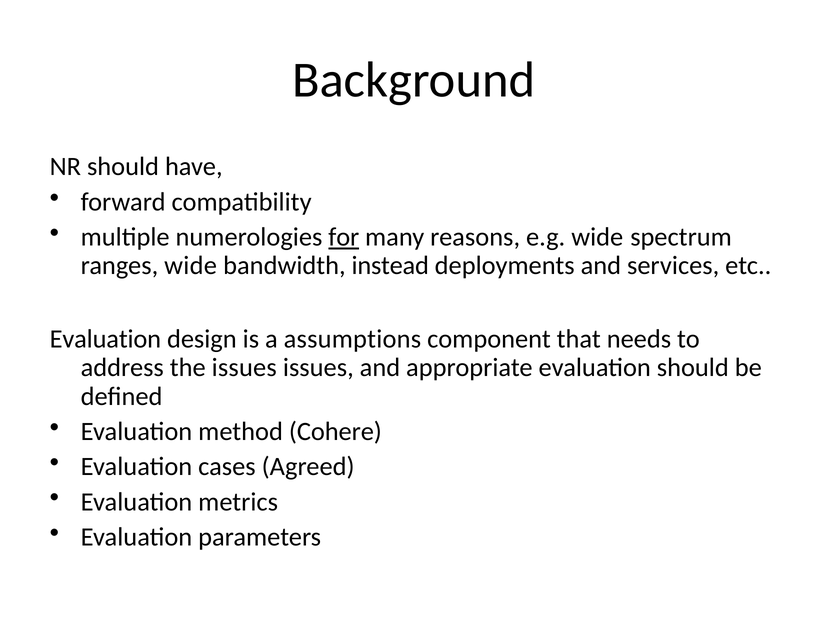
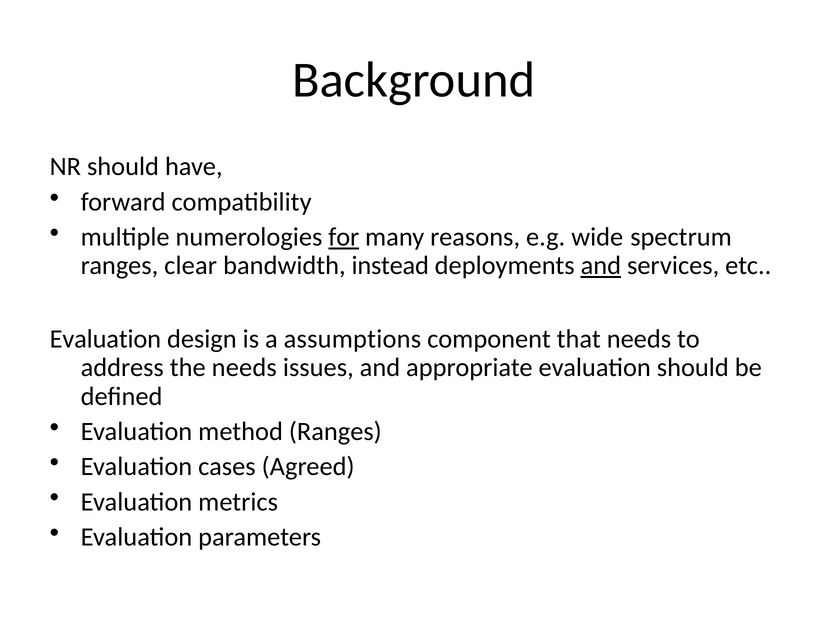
ranges wide: wide -> clear (191, 266)
and underline: none -> present (601, 266)
the issues: issues -> needs (244, 368)
method Cohere: Cohere -> Ranges (335, 431)
